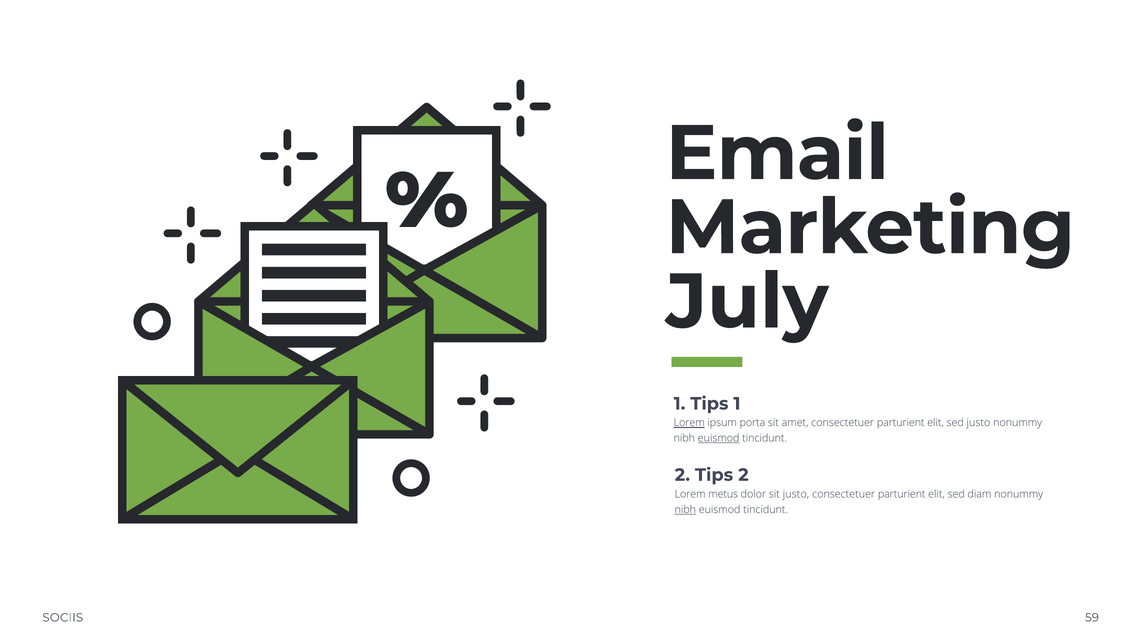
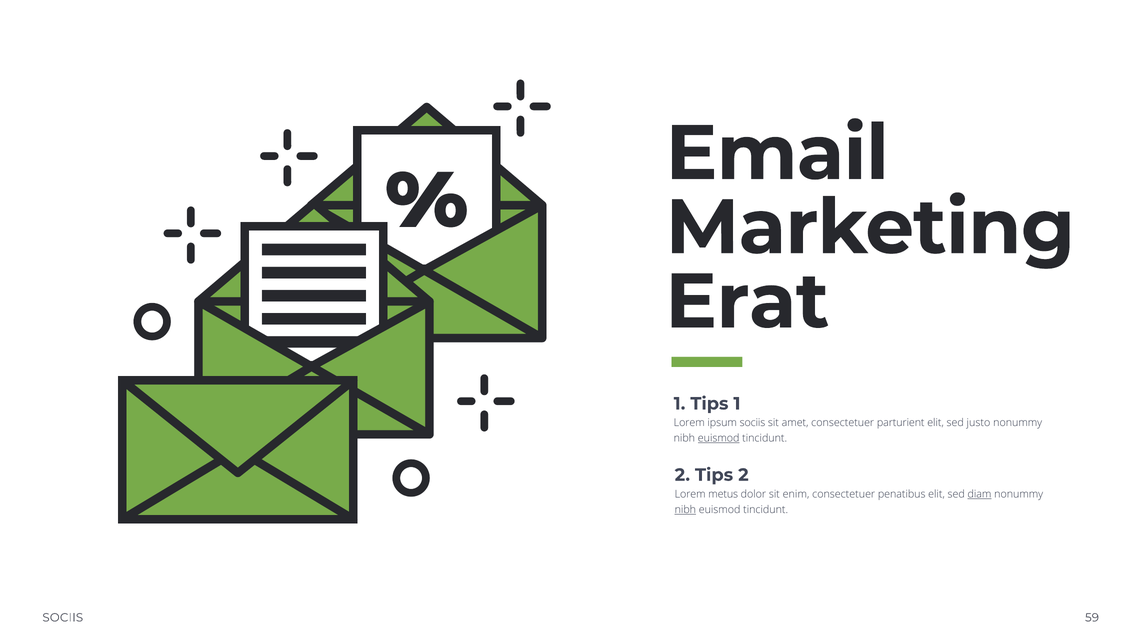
July: July -> Erat (747, 302)
Lorem underline: present -> none (689, 423)
ipsum porta: porta -> sociis (752, 423)
sit justo: justo -> enim (796, 494)
parturient: parturient -> penatibus (902, 494)
diam underline: none -> present (979, 494)
